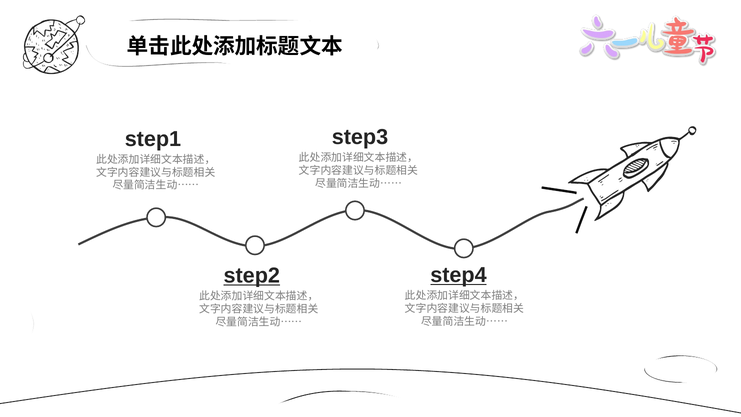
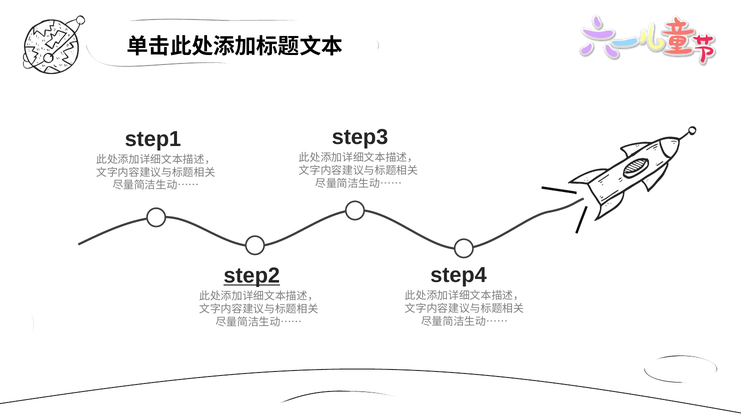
step4 underline: present -> none (458, 275)
